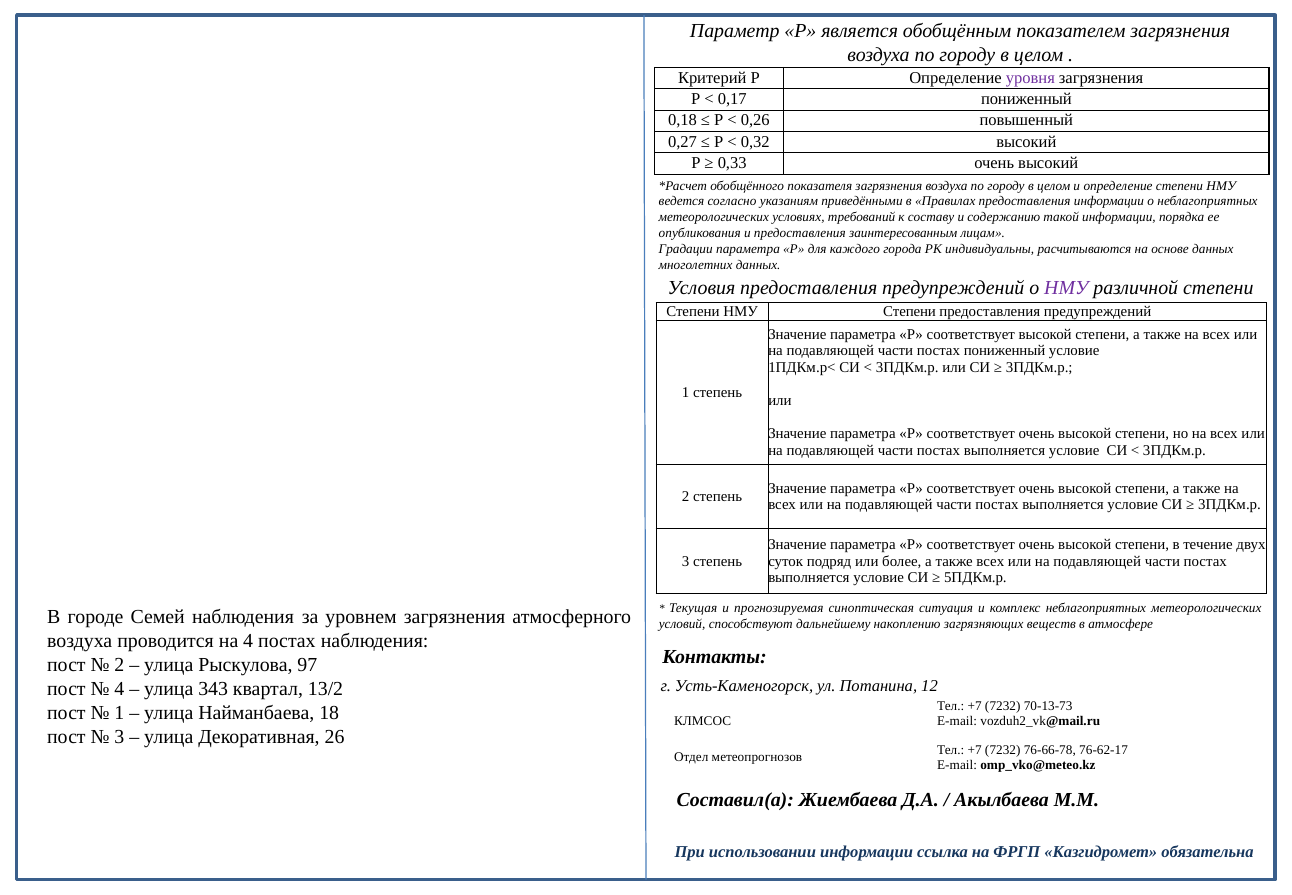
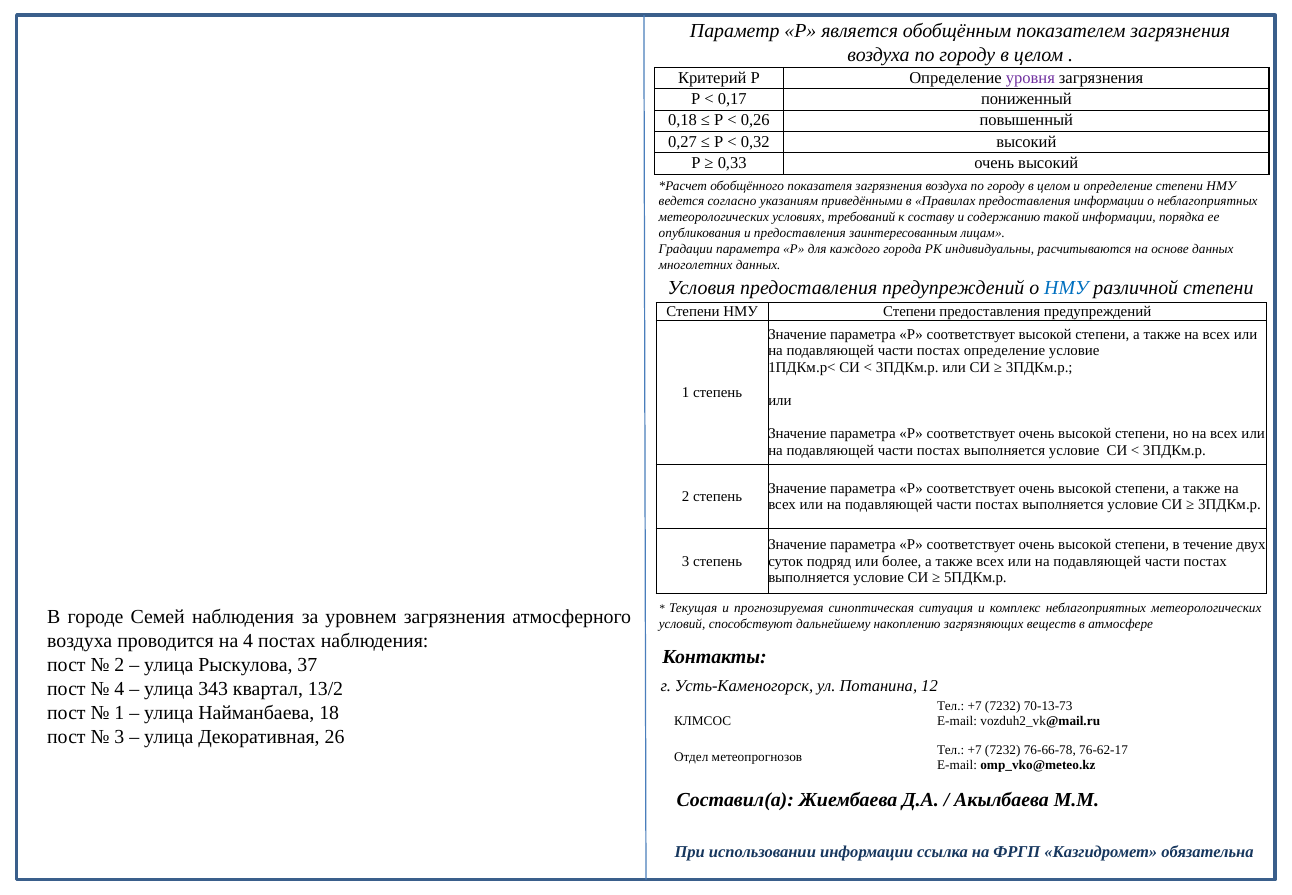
НМУ colour: purple -> blue (1066, 287)
постах пониженный: пониженный -> определение (1004, 351)
97: 97 -> 37 (307, 665)
